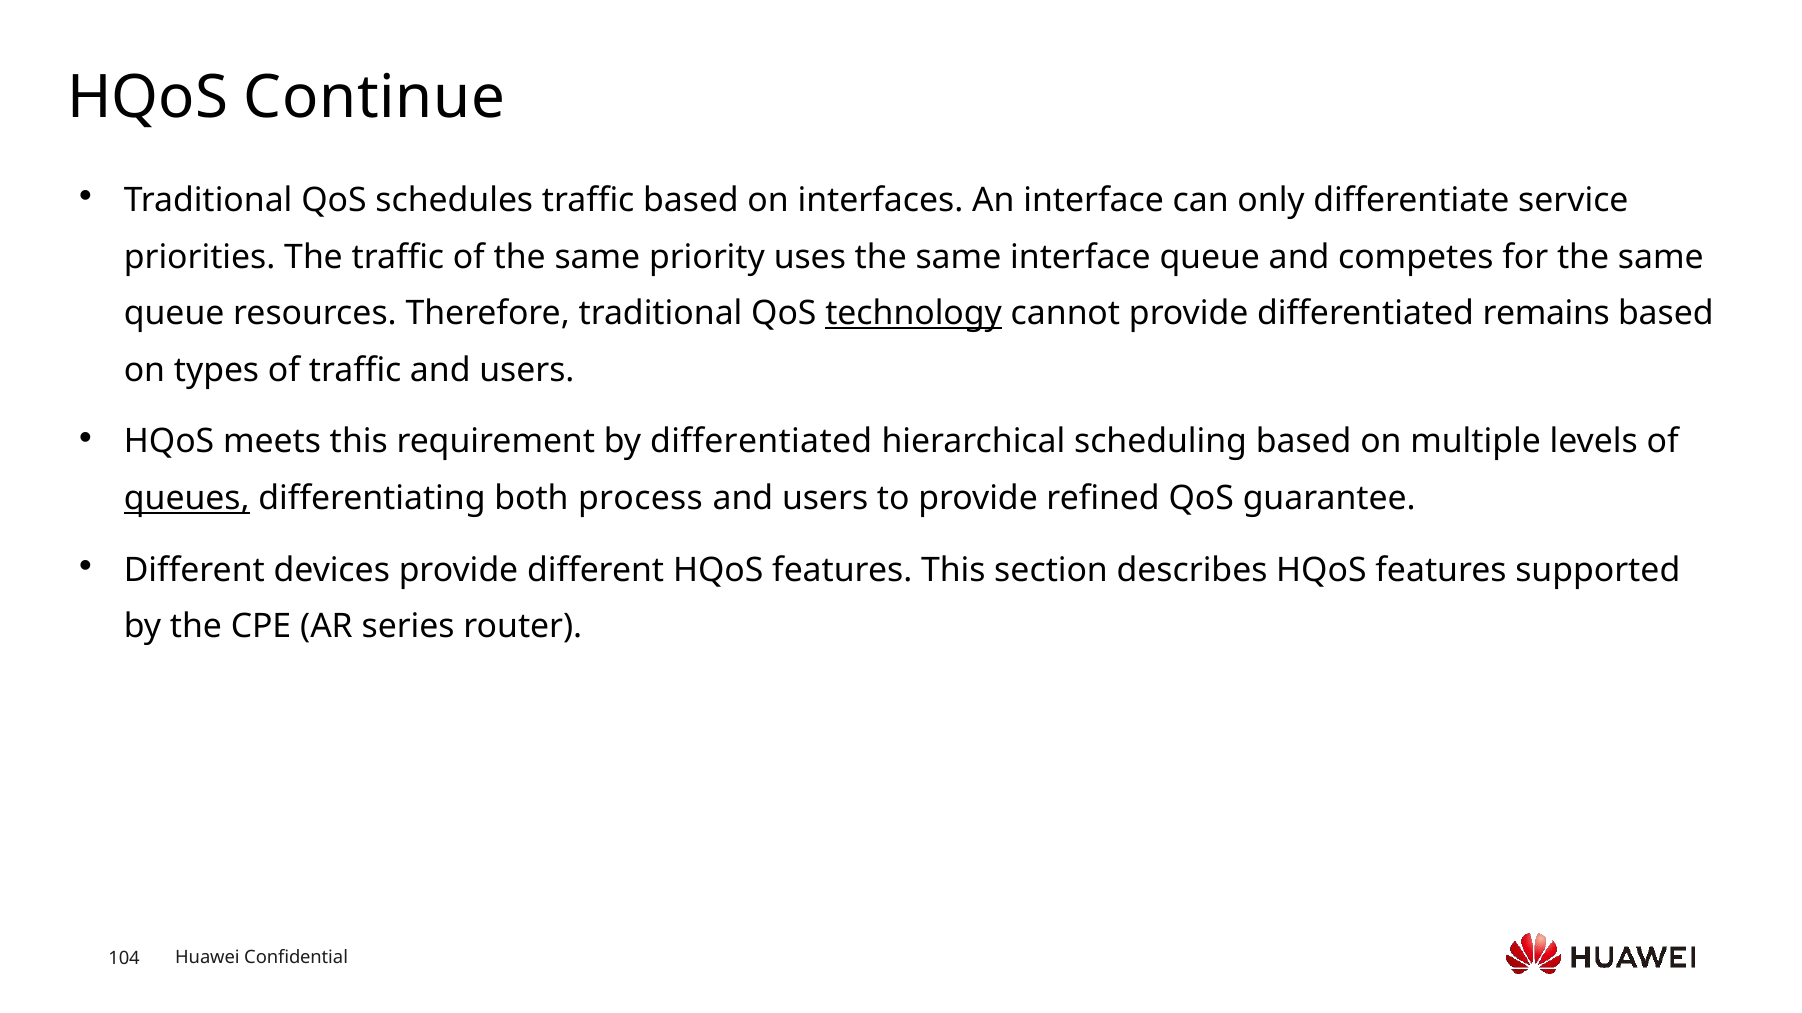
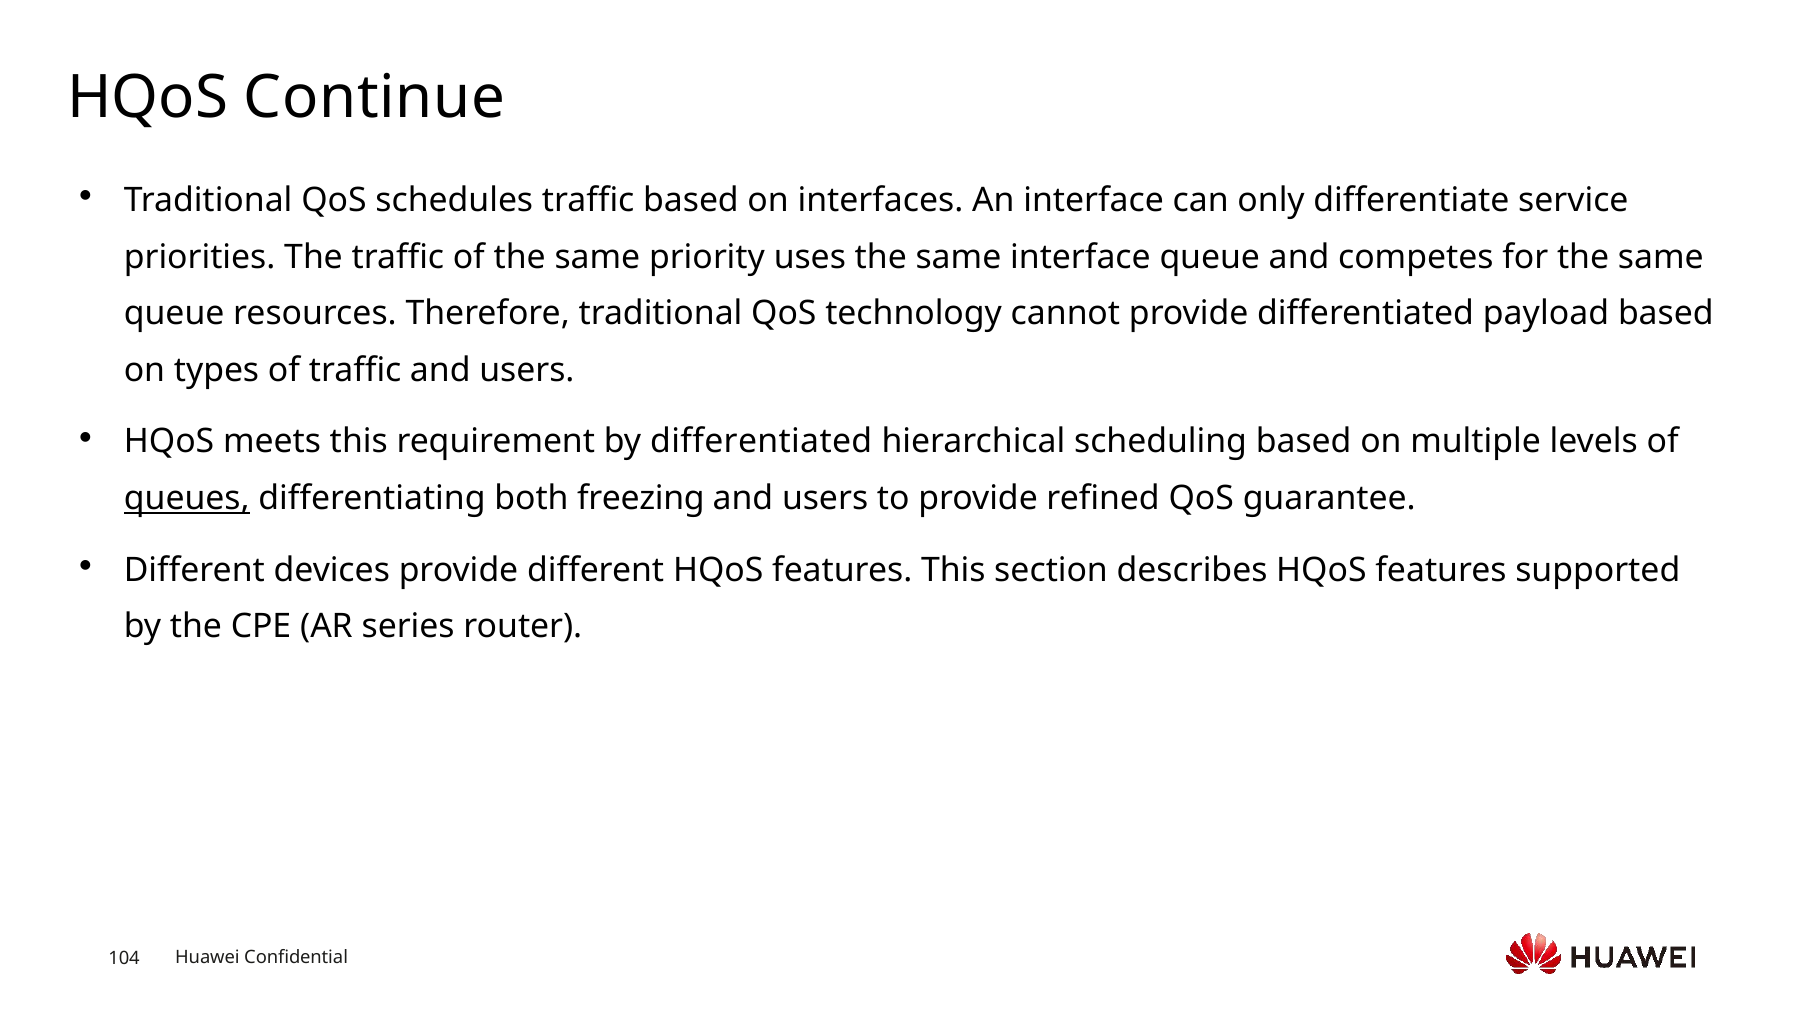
technology underline: present -> none (914, 314)
remains: remains -> payload (1546, 314)
process: process -> freezing (641, 499)
